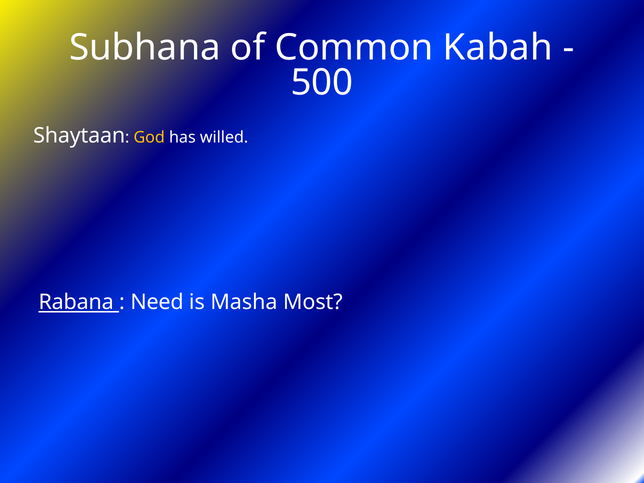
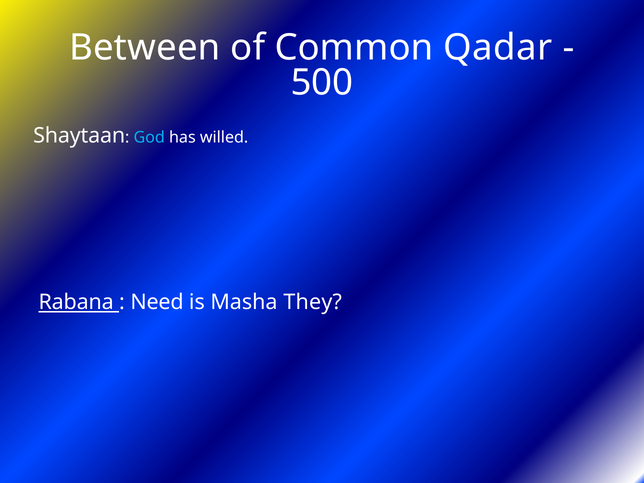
Subhana: Subhana -> Between (145, 47)
Kabah: Kabah -> Qadar (498, 47)
God colour: yellow -> light blue (149, 137)
Most: Most -> They (313, 302)
